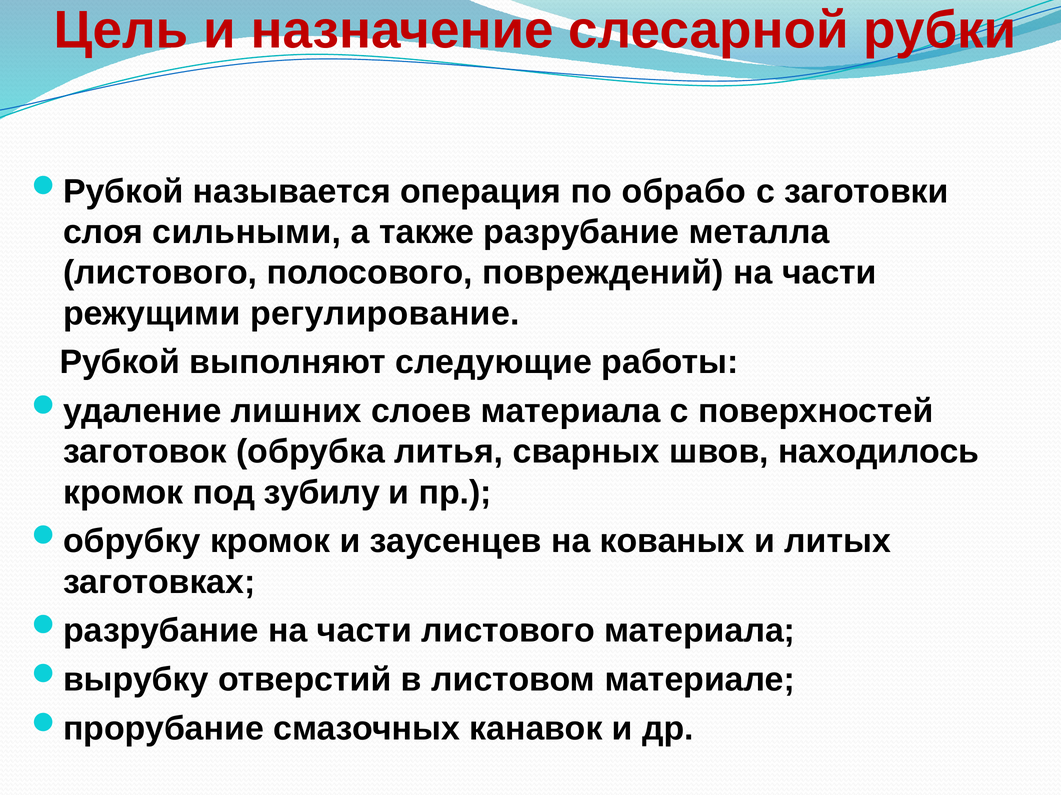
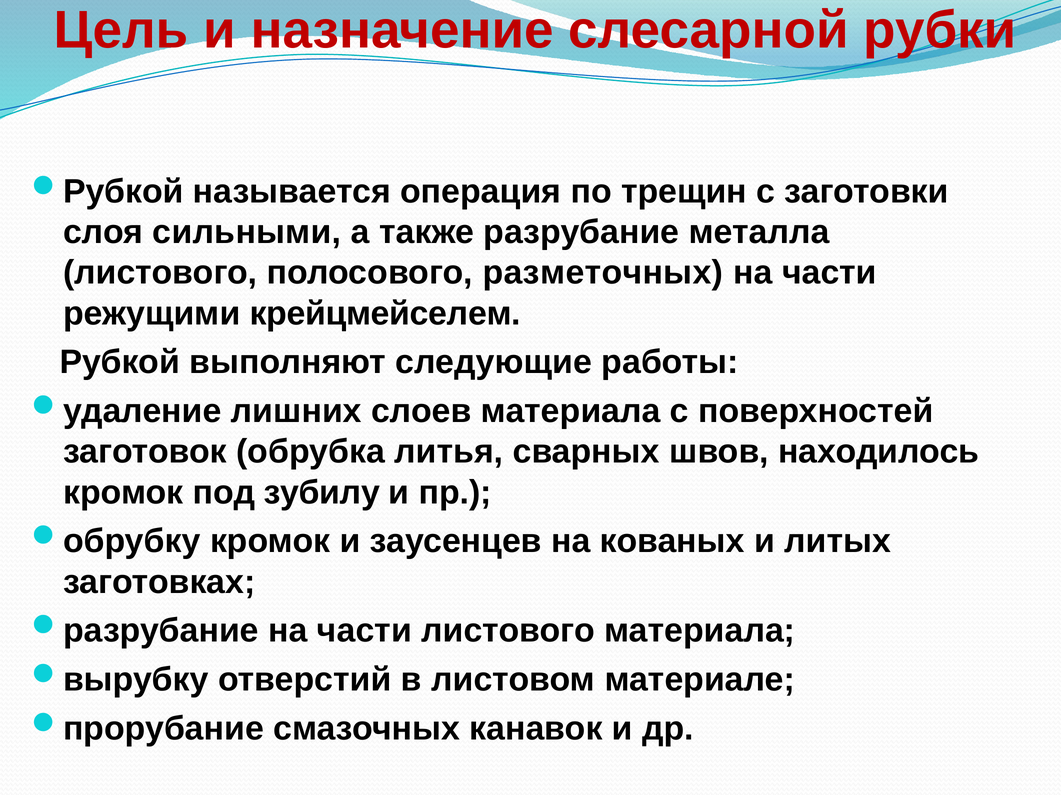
обрабо: обрабо -> трещин (684, 192)
повреждений: повреждений -> разметочных (603, 273)
регулирование: регулирование -> крейцмейселем (385, 314)
